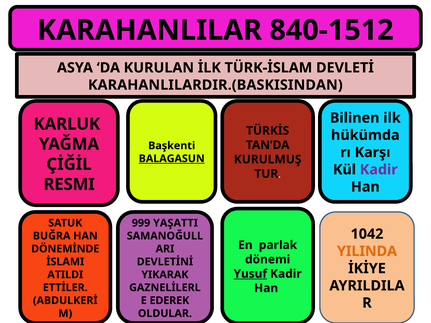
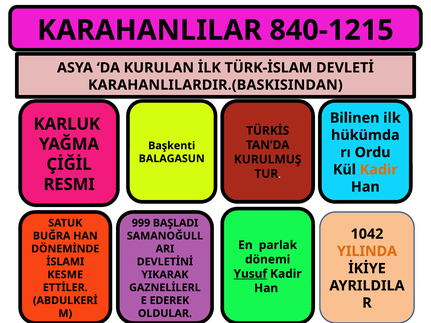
840-1512: 840-1512 -> 840-1215 (332, 30)
Karşı: Karşı -> Ordu (373, 153)
BALAGASUN underline: present -> none (172, 159)
Kadir colour: purple -> orange (379, 170)
YAŞATTI: YAŞATTI -> BAŞLADI (176, 223)
ATILDI: ATILDI -> KESME (65, 275)
